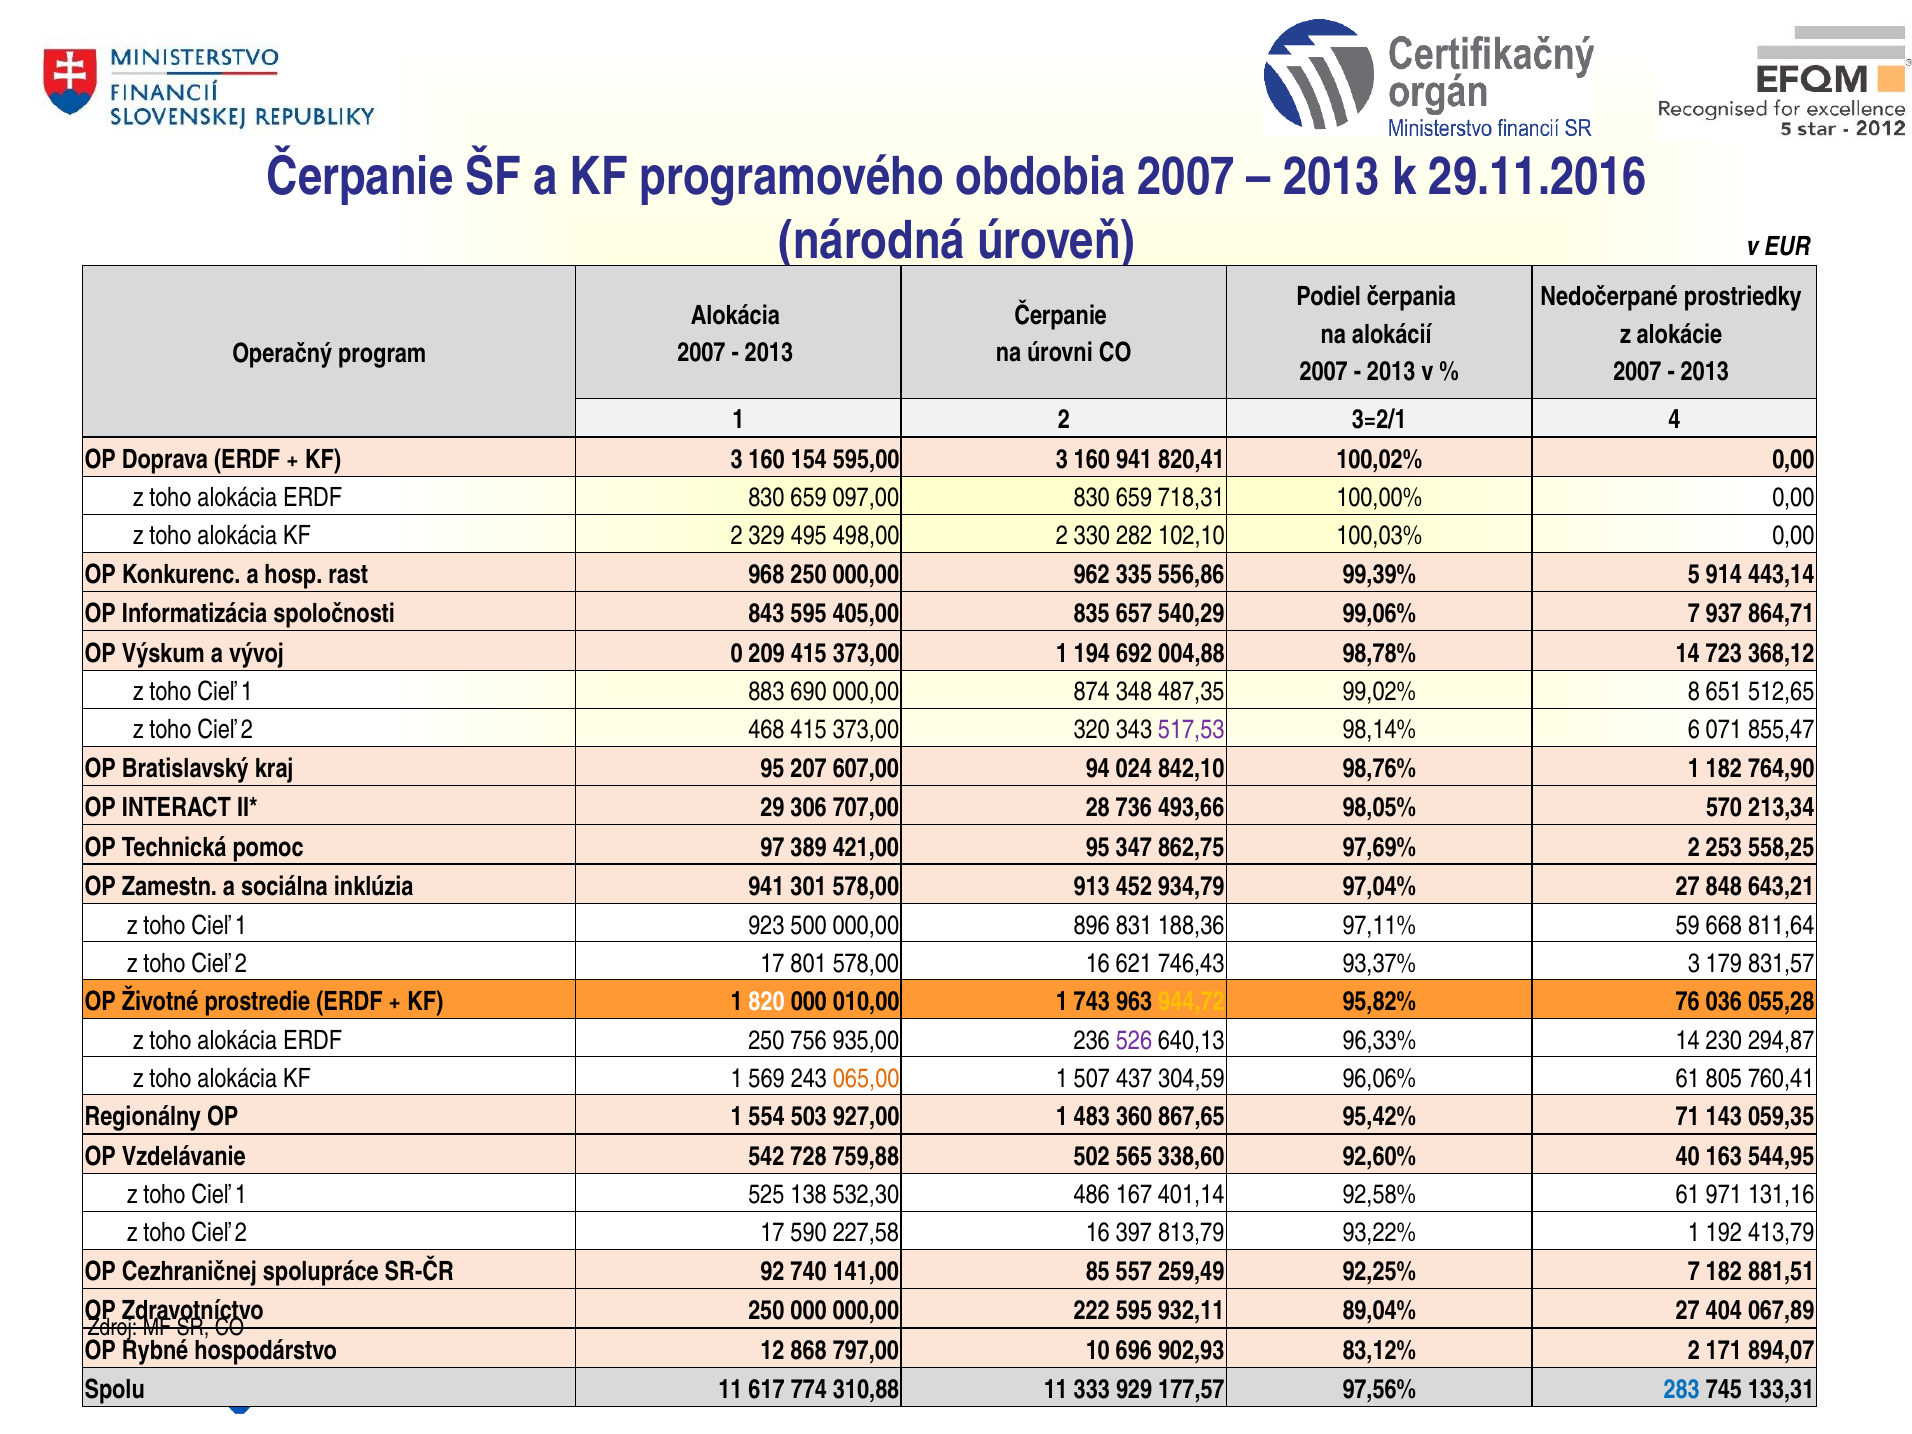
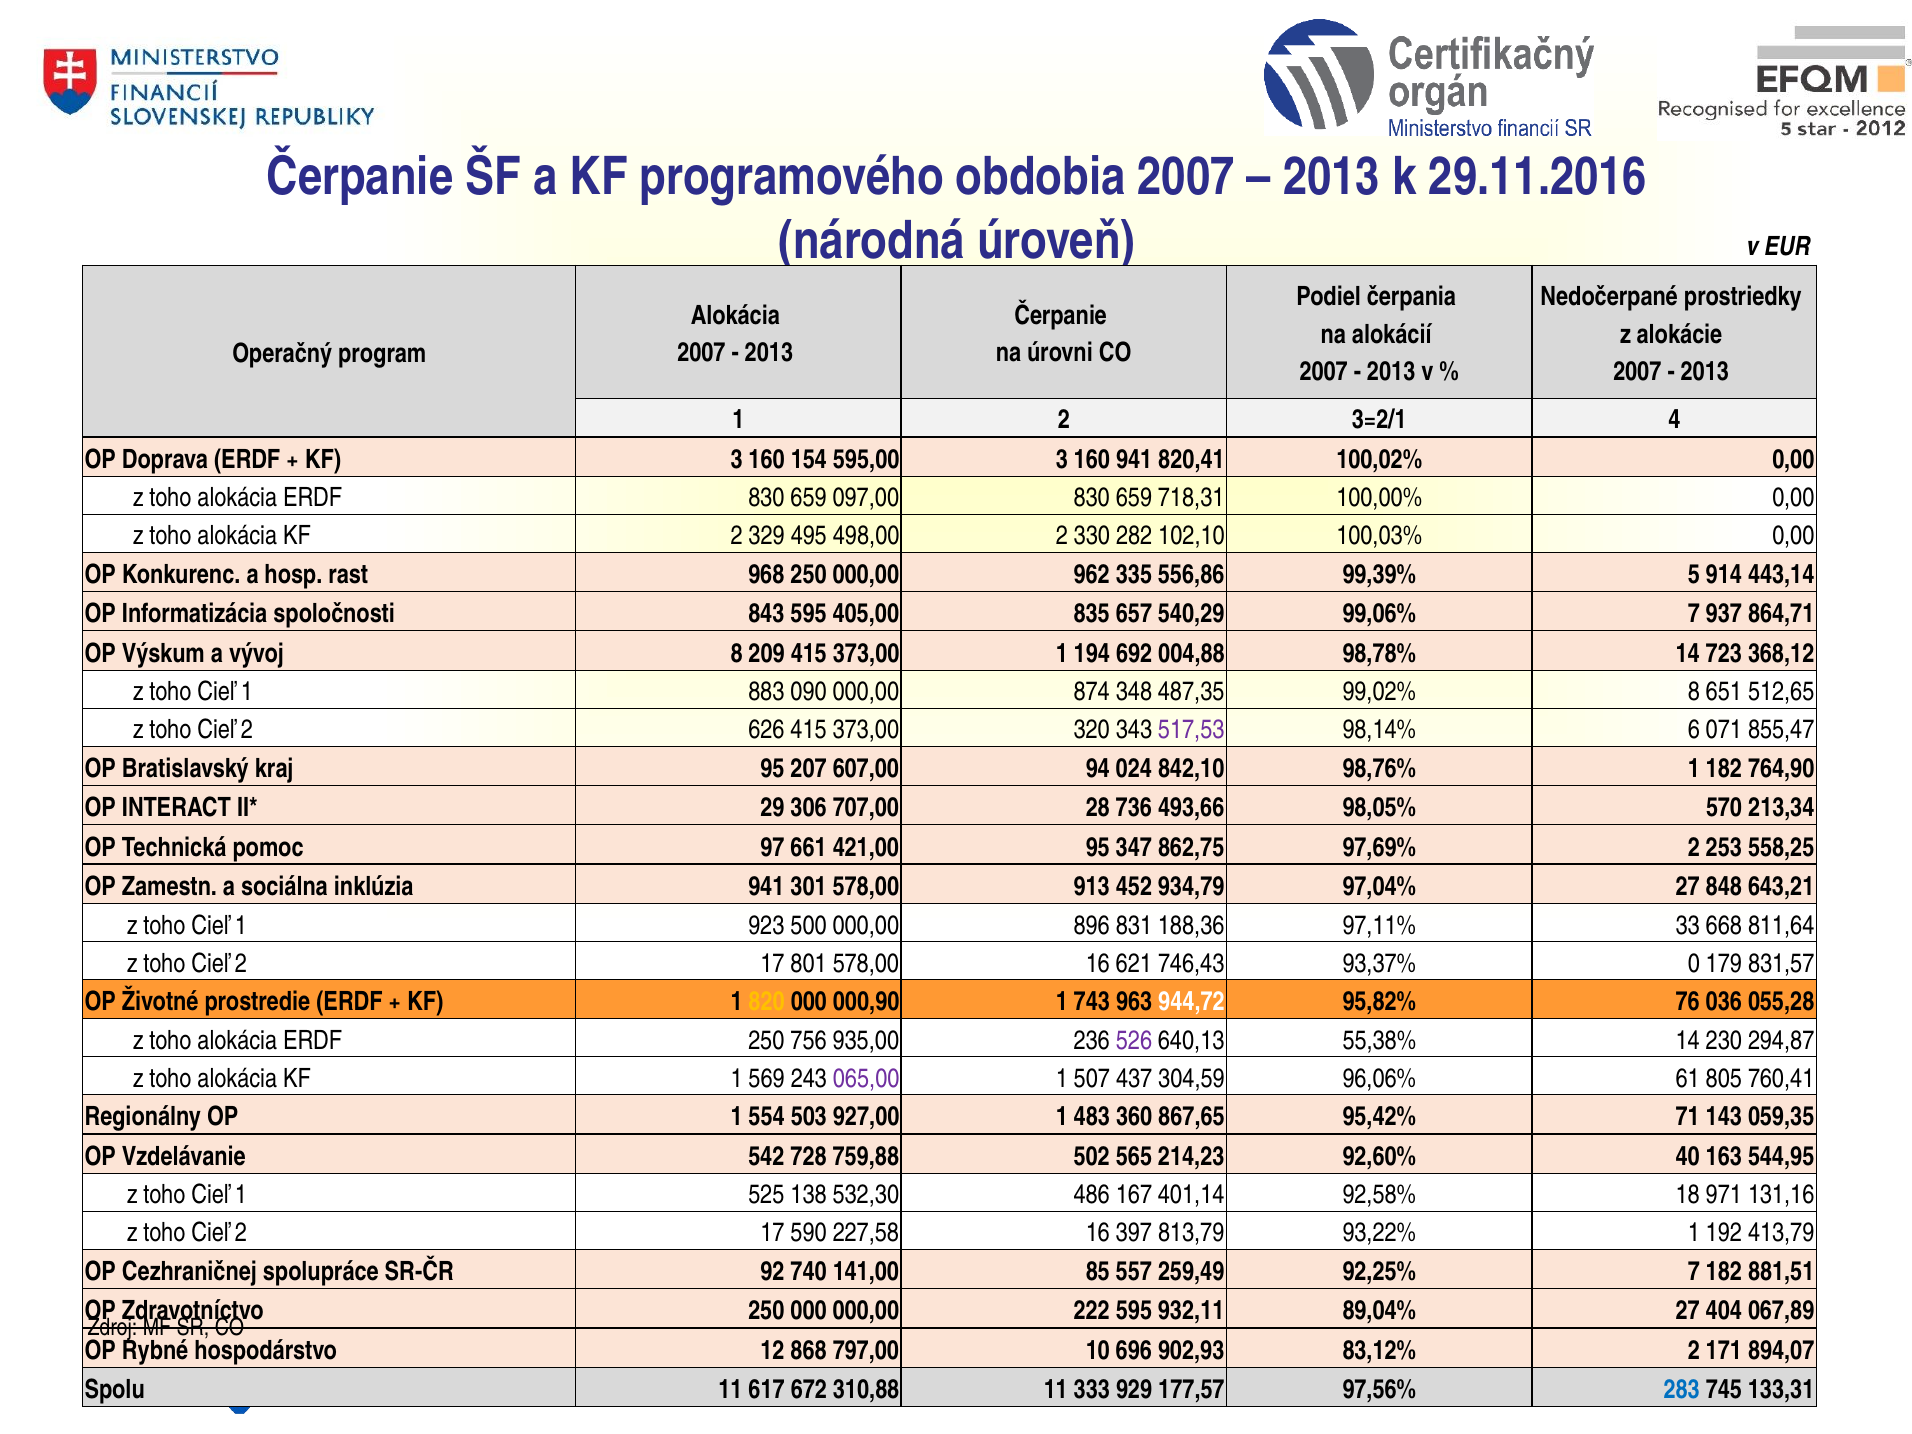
vývoj 0: 0 -> 8 (737, 653)
690: 690 -> 090 (809, 692)
468: 468 -> 626 (766, 730)
389: 389 -> 661 (809, 847)
59: 59 -> 33 (1688, 925)
93,37% 3: 3 -> 0 (1694, 963)
820 colour: white -> yellow (767, 1002)
010,00: 010,00 -> 000,90 (866, 1002)
944,72 colour: yellow -> white (1192, 1002)
96,33%: 96,33% -> 55,38% (1379, 1041)
065,00 colour: orange -> purple (866, 1079)
338,60: 338,60 -> 214,23 (1191, 1156)
92,58% 61: 61 -> 18 (1688, 1195)
774: 774 -> 672 (809, 1390)
